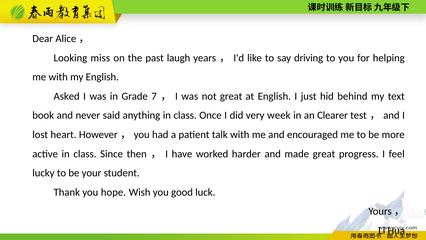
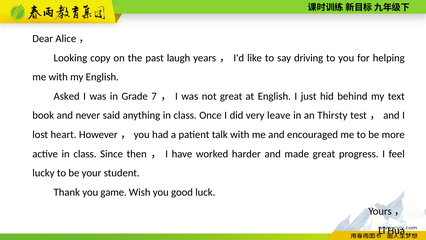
miss: miss -> copy (100, 58)
week: week -> leave (279, 115)
Clearer: Clearer -> Thirsty (332, 115)
hope: hope -> game (114, 192)
